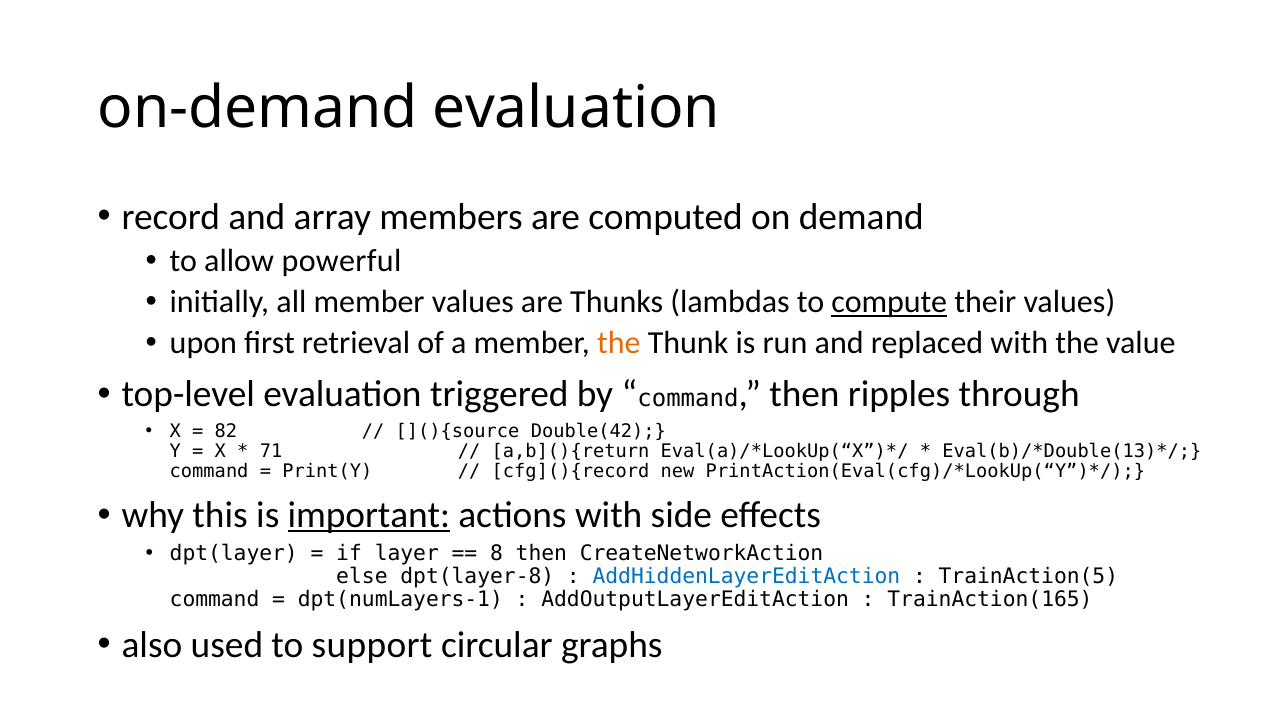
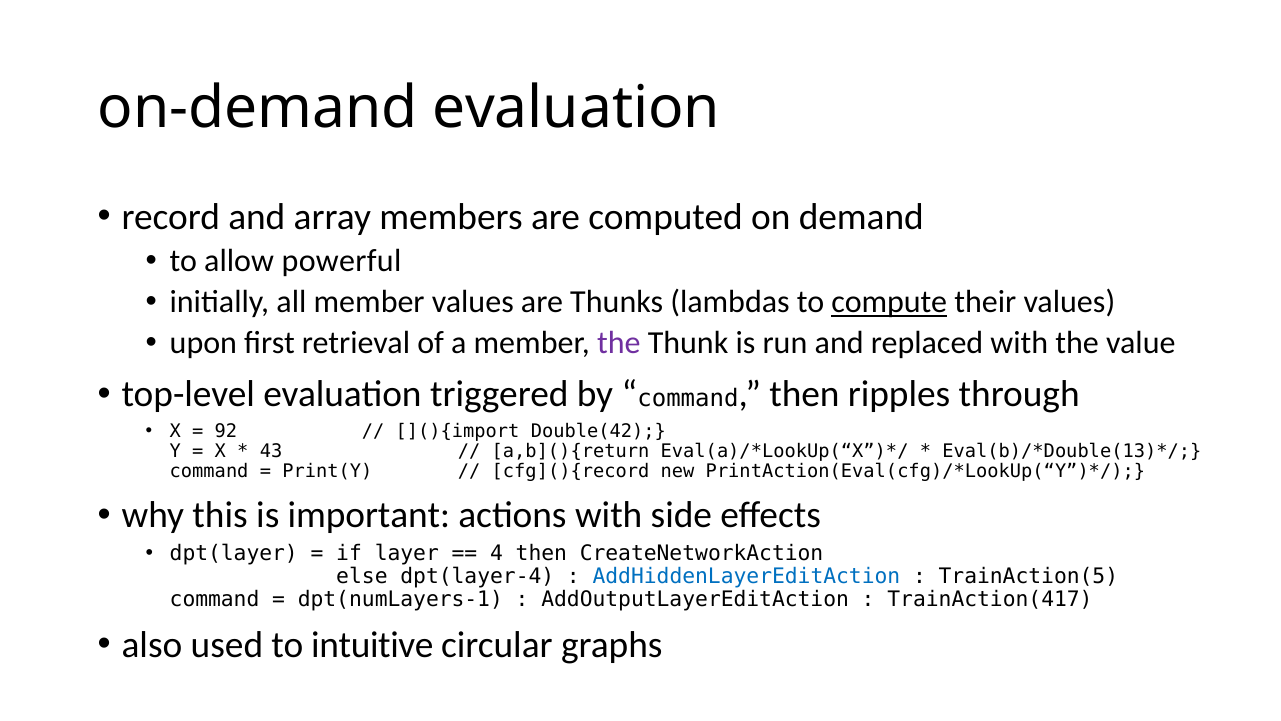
the colour: orange -> purple (619, 343)
82: 82 -> 92 (226, 431)
](){source: ](){source -> ](){import (458, 431)
71: 71 -> 43 (271, 451)
important underline: present -> none (369, 515)
8: 8 -> 4 (496, 553)
dpt(layer-8: dpt(layer-8 -> dpt(layer-4 (477, 576)
TrainAction(165: TrainAction(165 -> TrainAction(417 (990, 599)
support: support -> intuitive (372, 644)
